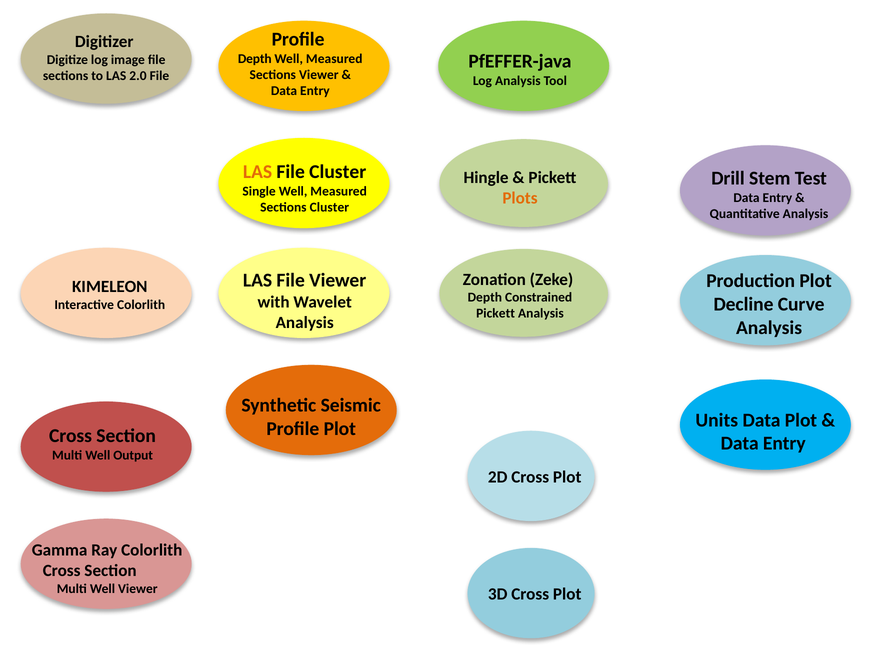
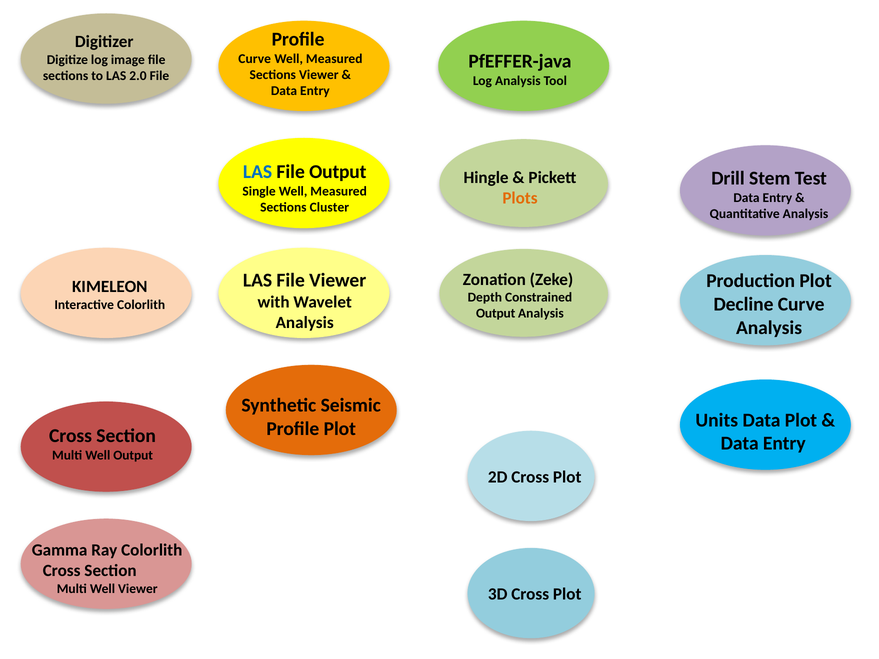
Depth: Depth -> Curve (255, 59)
LAS colour: orange -> blue (258, 172)
File Cluster: Cluster -> Output (338, 172)
Pickett: Pickett -> Output (496, 314)
